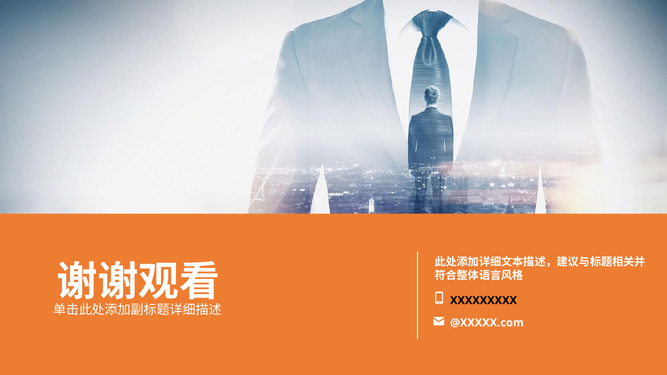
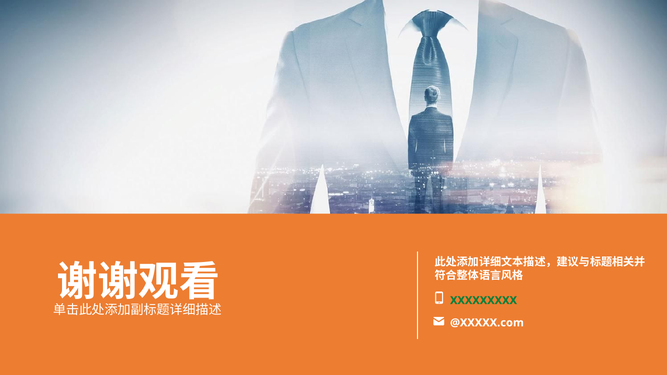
XXXXXXXXX colour: black -> green (484, 301)
